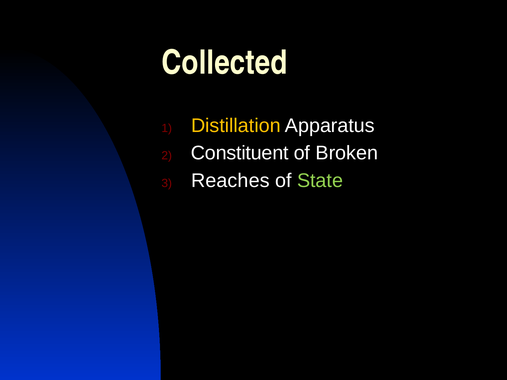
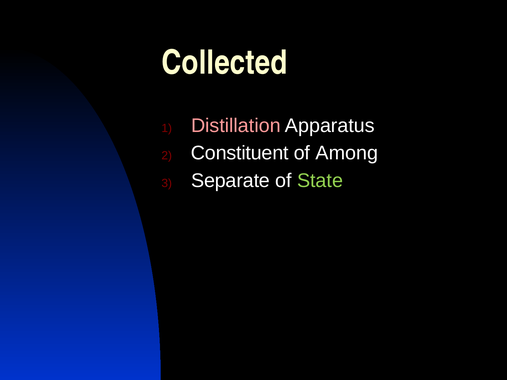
Distillation colour: yellow -> pink (236, 126)
Broken: Broken -> Among (347, 153)
Reaches: Reaches -> Separate (230, 181)
